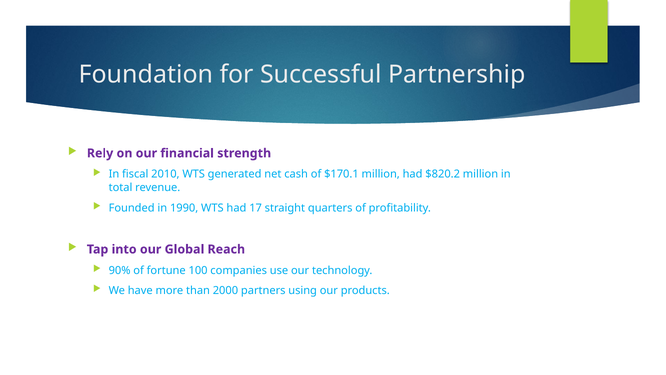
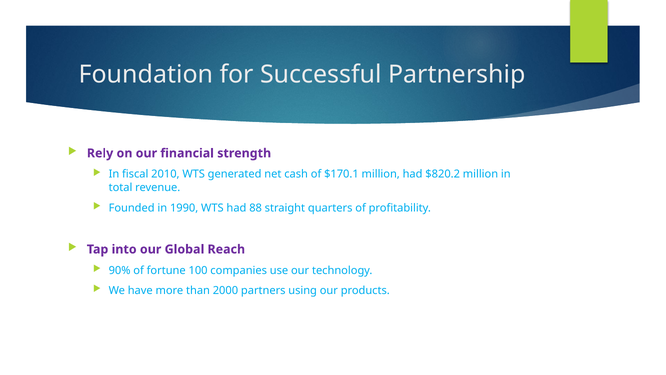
17: 17 -> 88 (256, 208)
